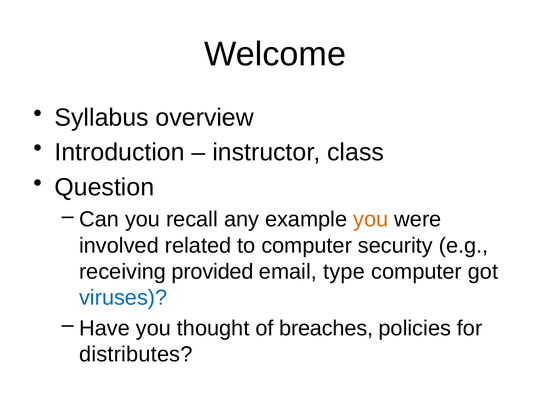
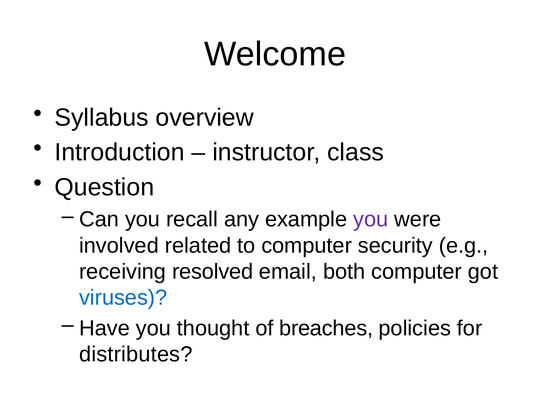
you colour: orange -> purple (371, 219)
provided: provided -> resolved (213, 272)
type: type -> both (344, 272)
